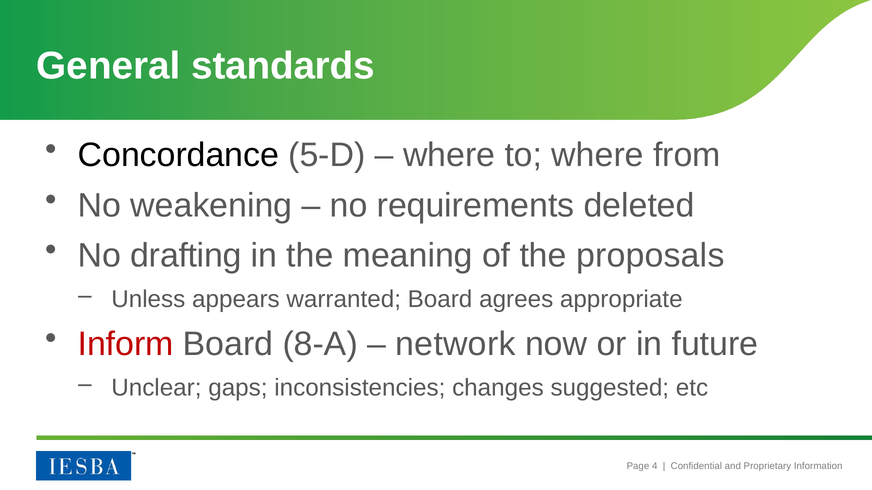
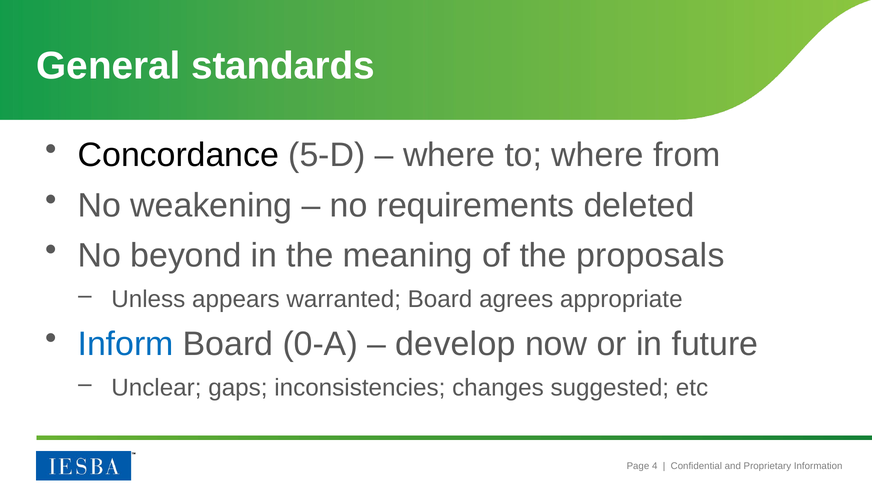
drafting: drafting -> beyond (186, 256)
Inform colour: red -> blue (126, 344)
8-A: 8-A -> 0-A (320, 344)
network: network -> develop (455, 344)
